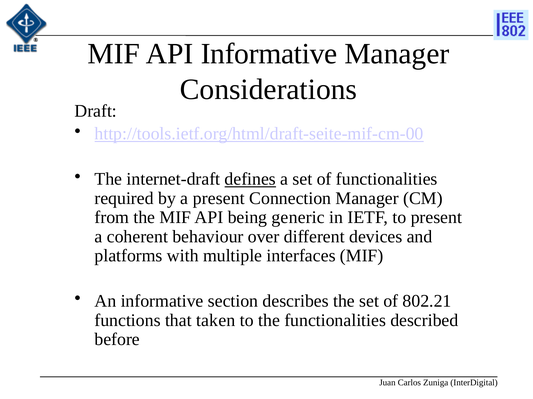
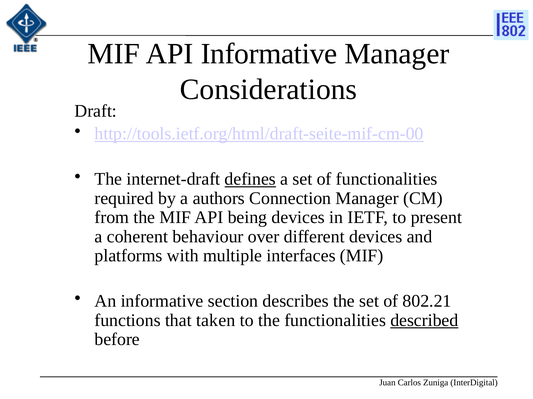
a present: present -> authors (219, 199)
being generic: generic -> devices (298, 218)
described underline: none -> present (424, 321)
